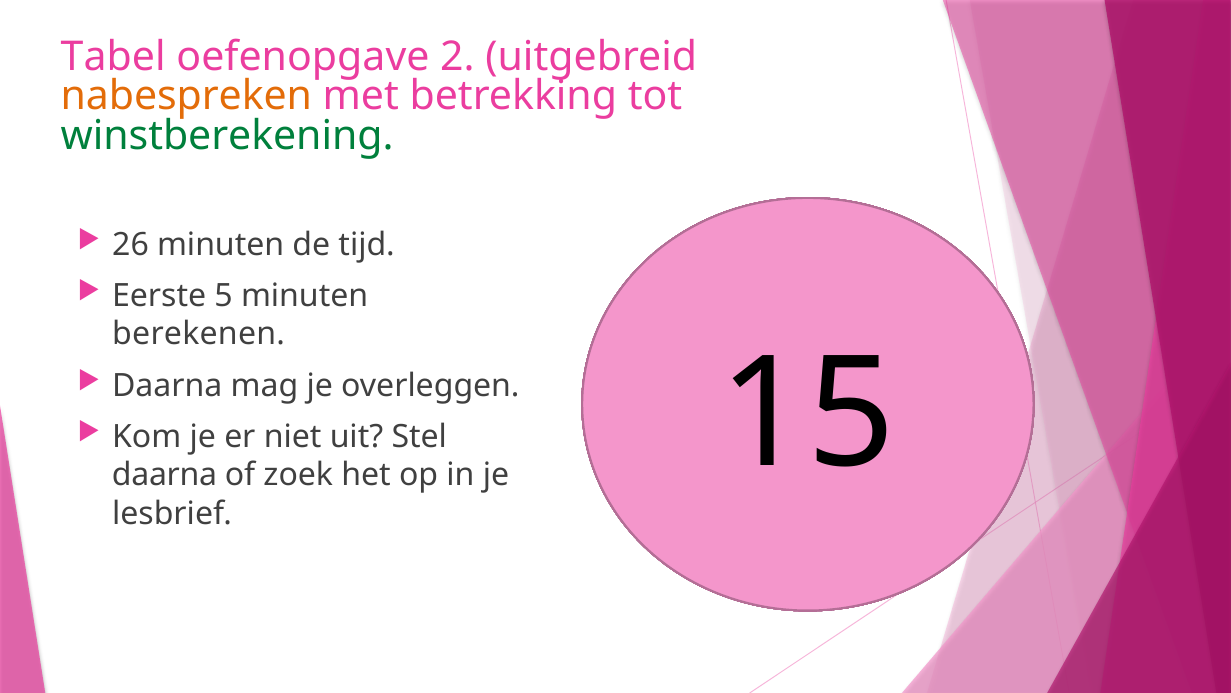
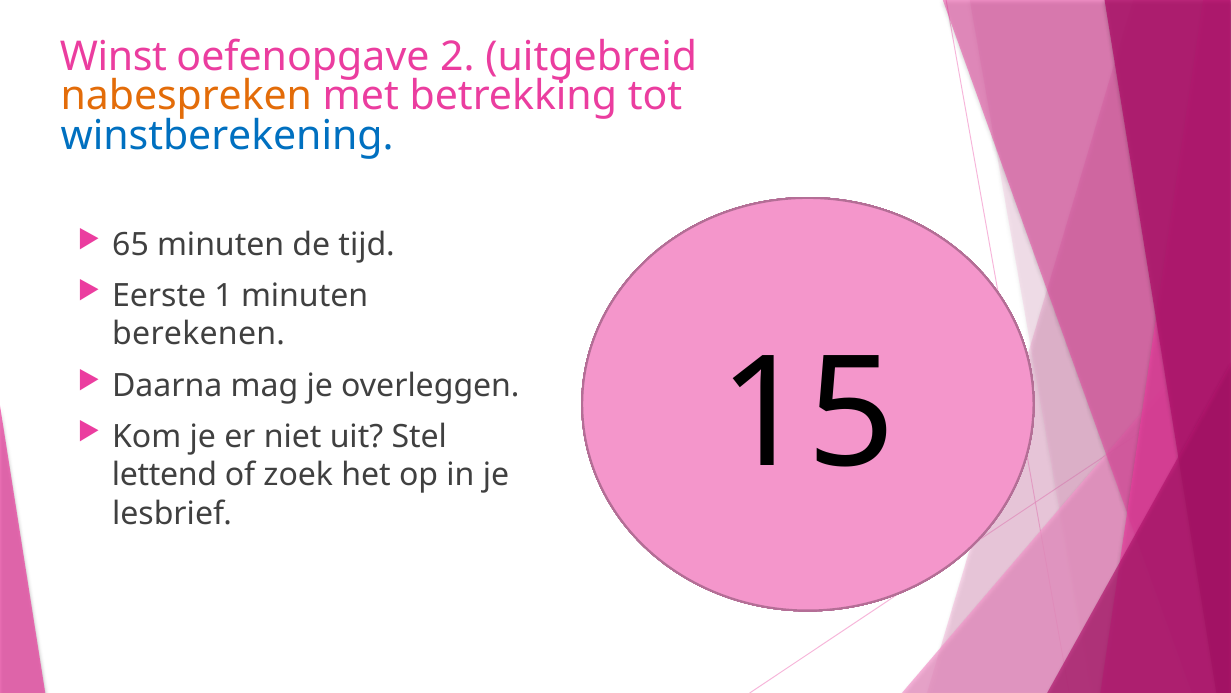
Tabel: Tabel -> Winst (113, 57)
winstberekening colour: green -> blue (227, 136)
26: 26 -> 65 (131, 244)
5: 5 -> 1 (224, 295)
daarna: daarna -> lettend (165, 475)
